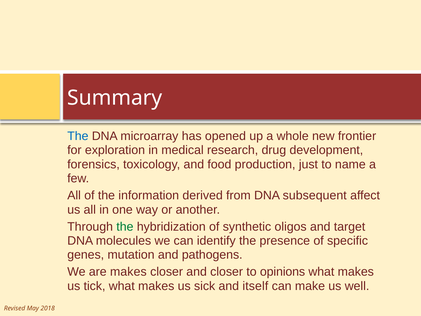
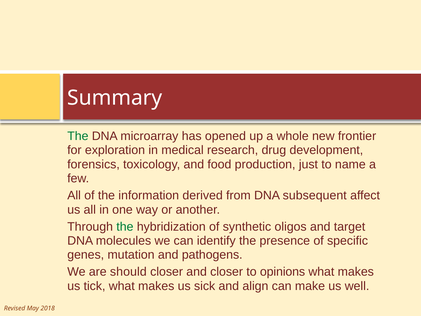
The colour: blue -> green (78, 136)
are makes: makes -> should (128, 272)
itself: itself -> align (255, 286)
